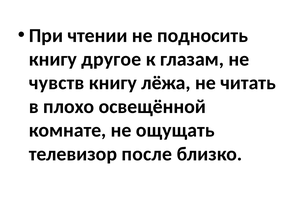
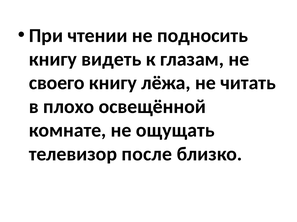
другое: другое -> видеть (111, 59)
чувств: чувств -> своего (57, 83)
